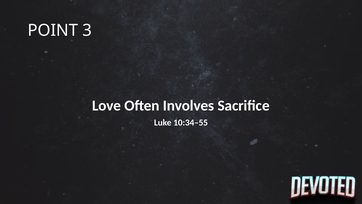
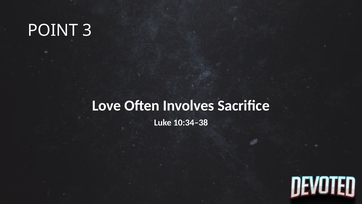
10:34–55: 10:34–55 -> 10:34–38 (191, 122)
